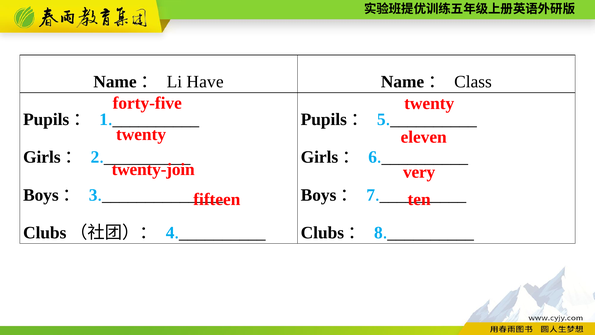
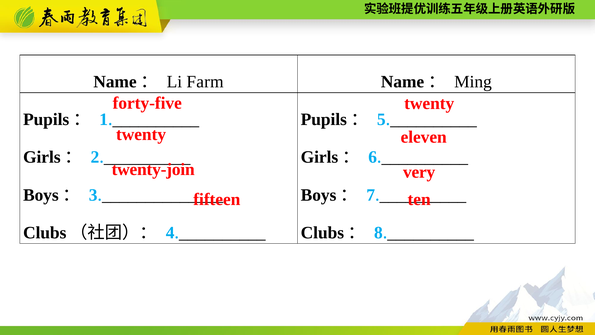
Have: Have -> Farm (205, 82)
Class: Class -> Ming (473, 82)
